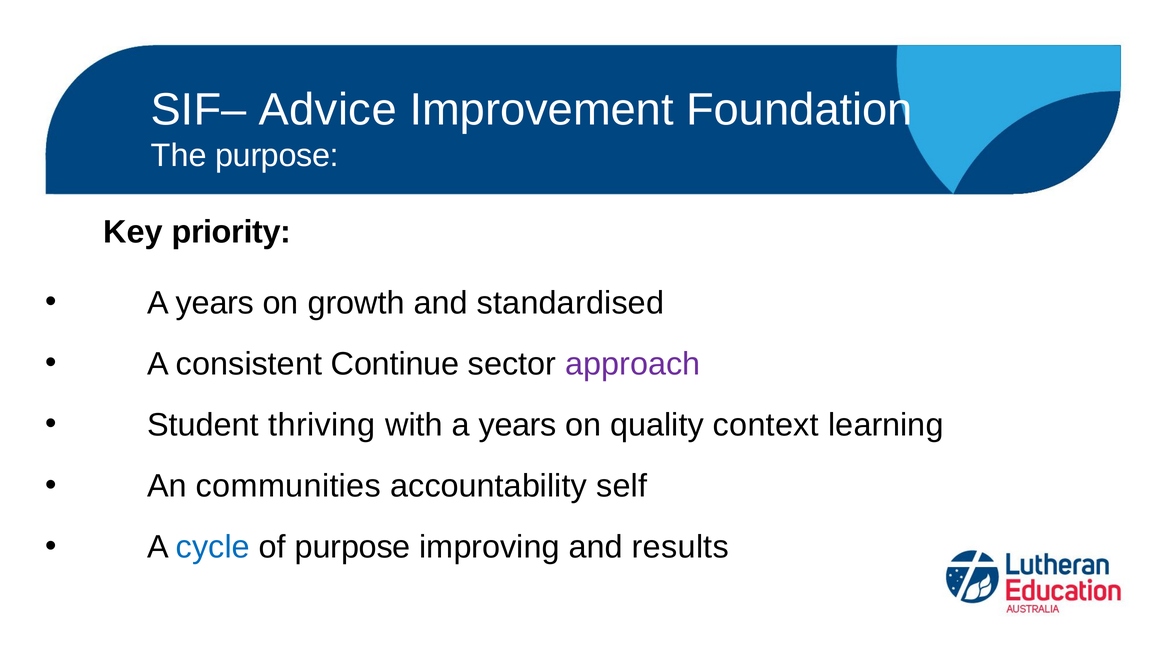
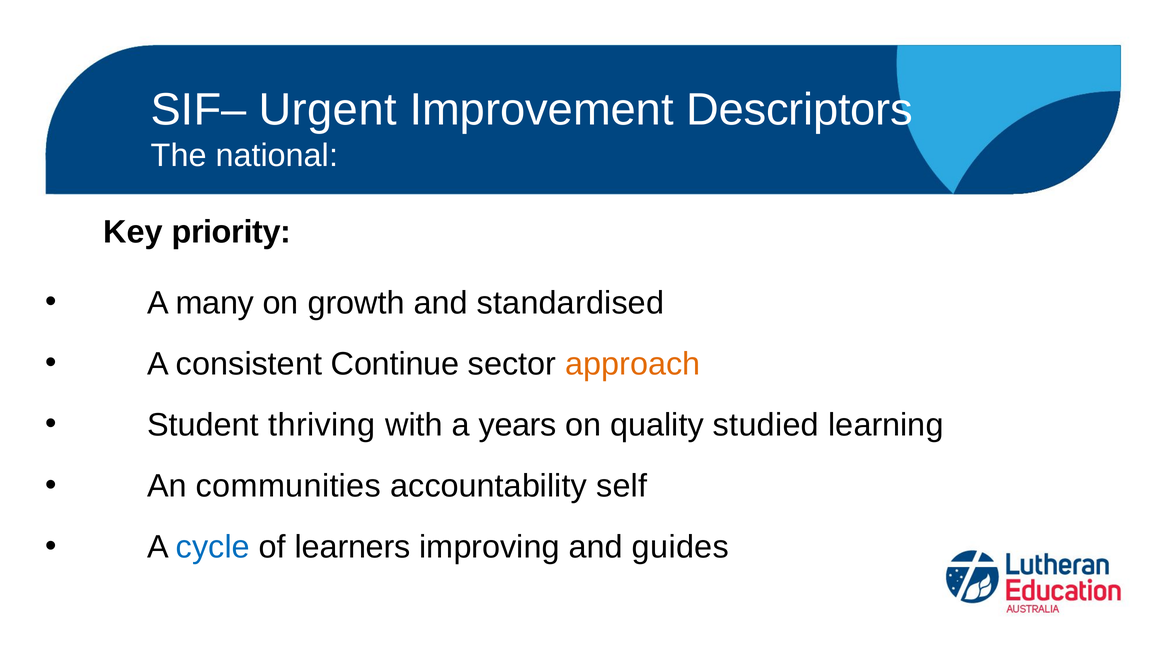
Advice: Advice -> Urgent (328, 110)
Foundation: Foundation -> Descriptors (800, 110)
The purpose: purpose -> national (277, 156)
years: years -> many (215, 303)
approach colour: purple -> orange (633, 364)
context: context -> studied (766, 425)
of purpose: purpose -> learners (353, 547)
results: results -> guides (680, 547)
